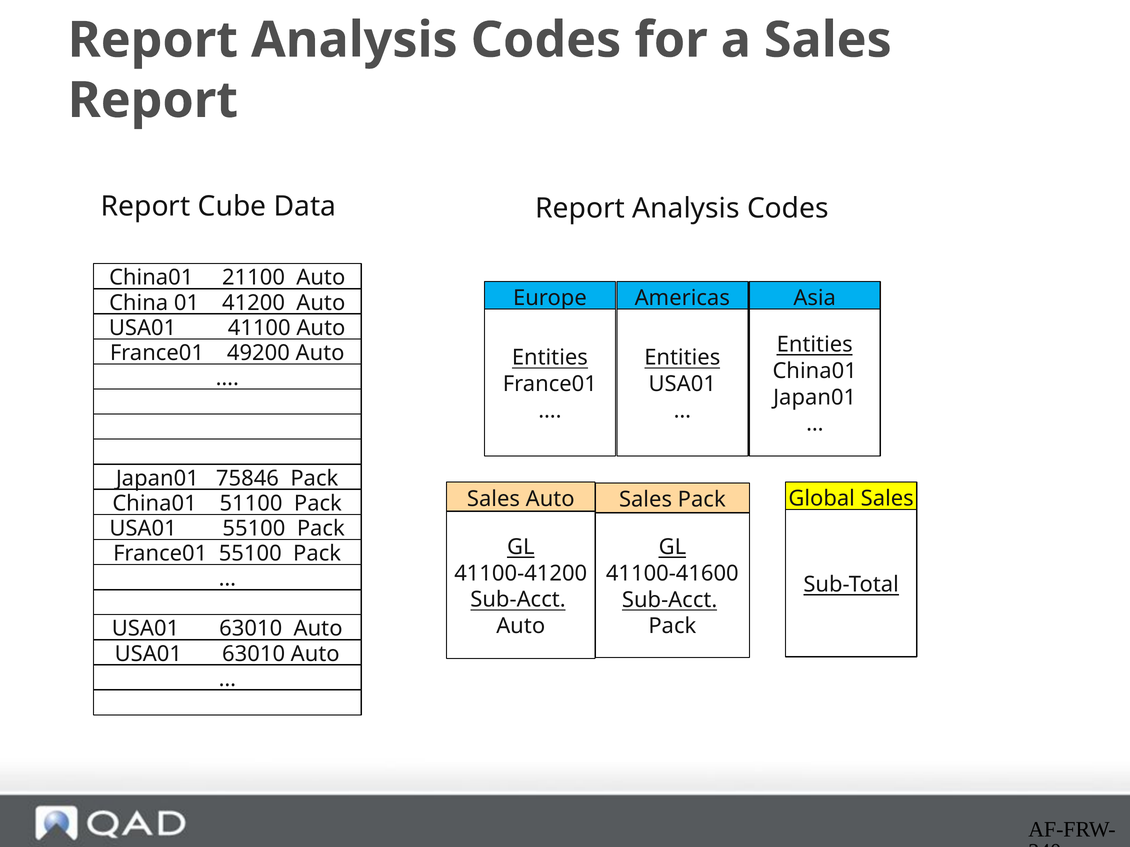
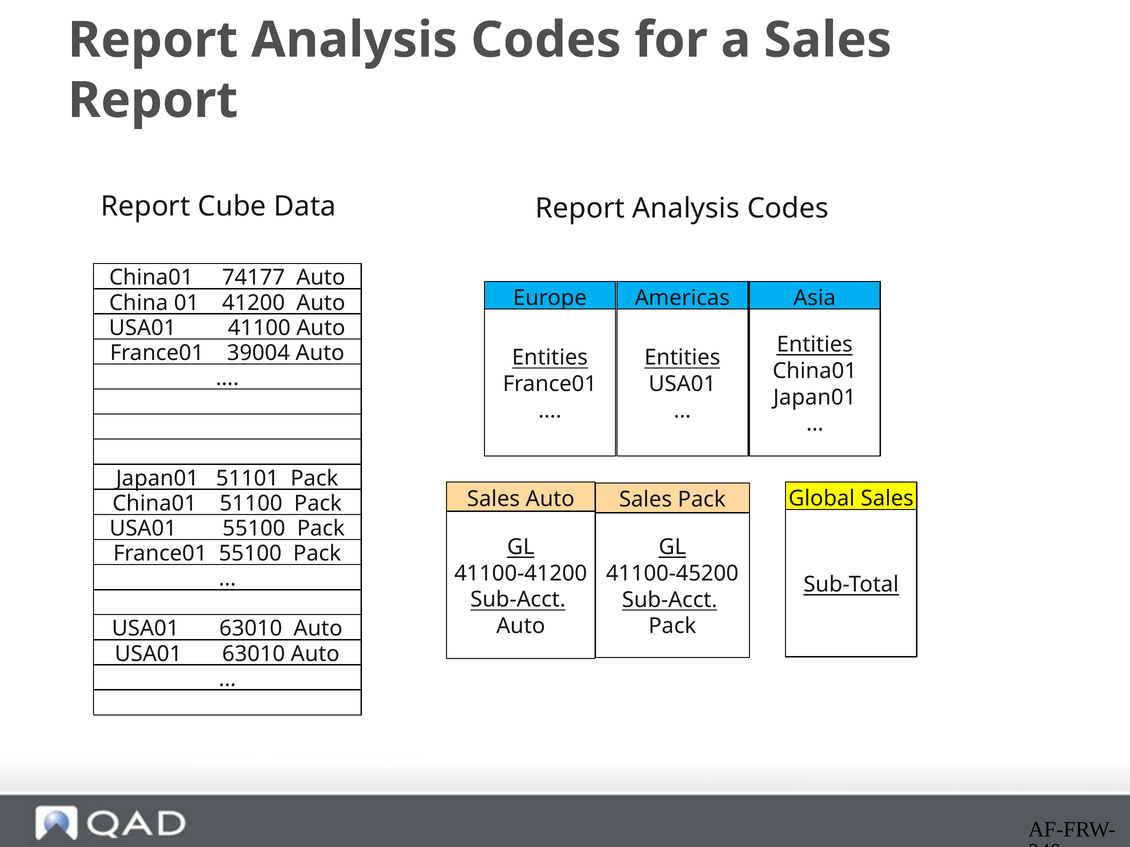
21100: 21100 -> 74177 (254, 278)
49200: 49200 -> 39004 (258, 353)
75846: 75846 -> 51101 (247, 479)
41100-41600: 41100-41600 -> 41100-45200 (672, 574)
